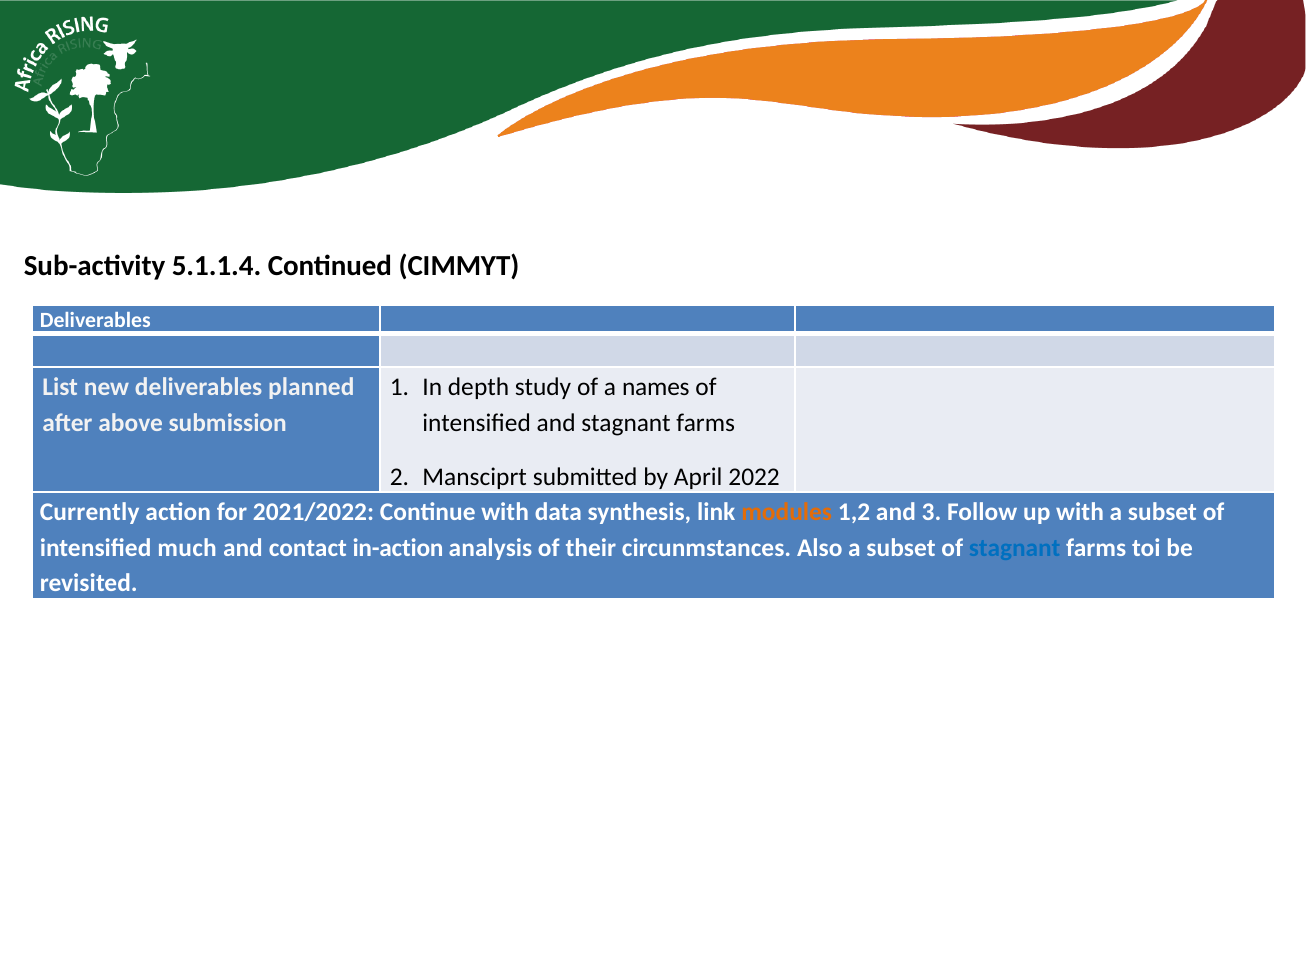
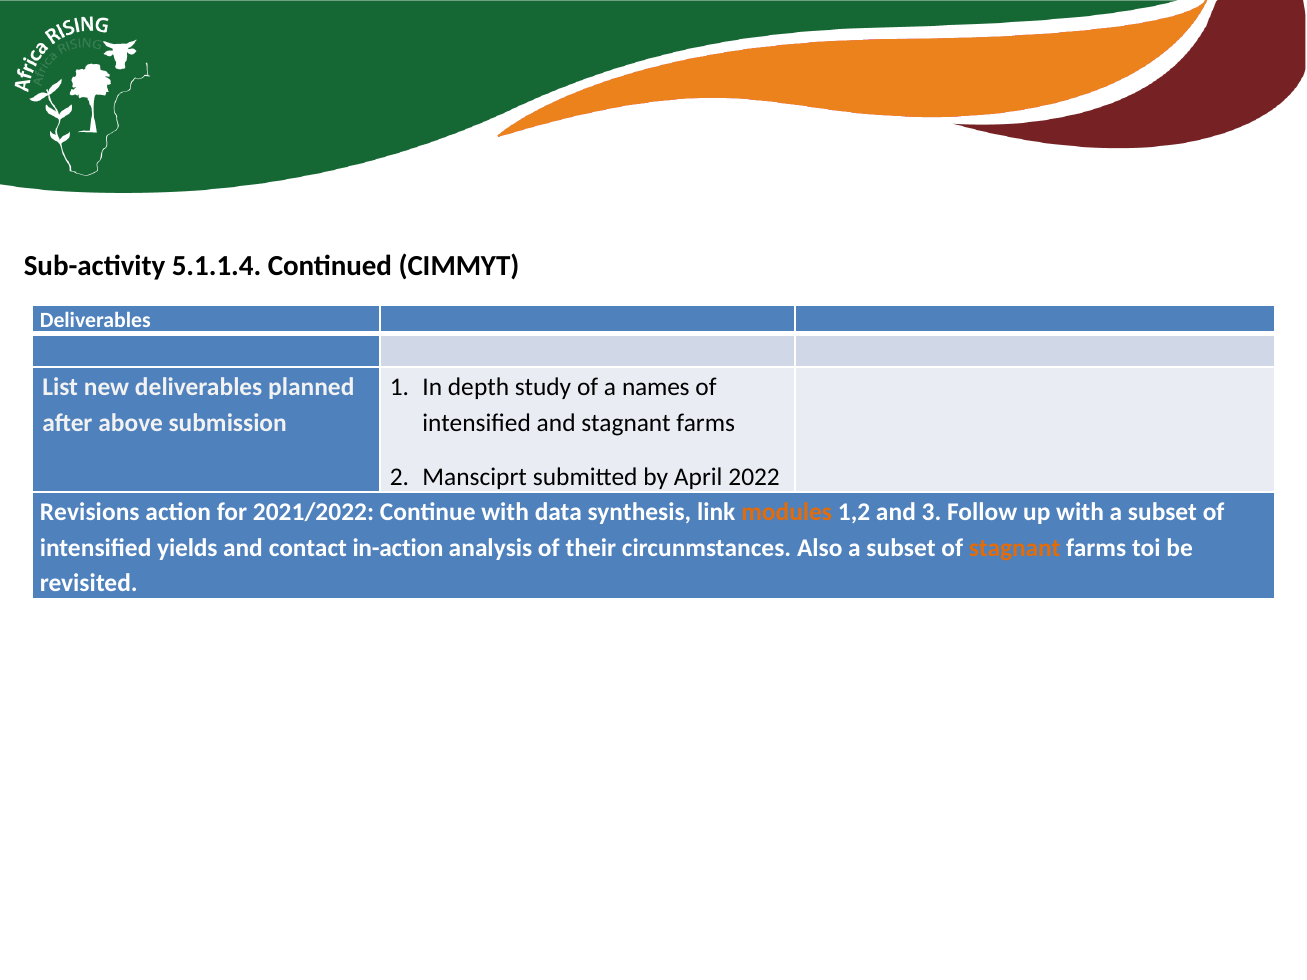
Currently: Currently -> Revisions (90, 512)
much: much -> yields (187, 548)
stagnant colour: blue -> orange (1015, 548)
